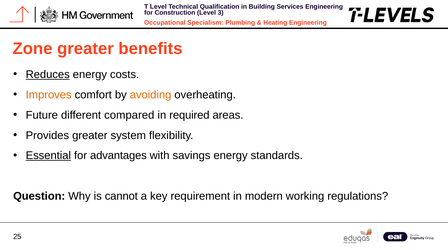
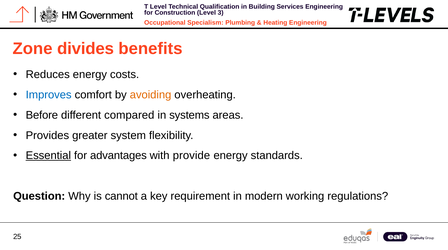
Zone greater: greater -> divides (86, 49)
Reduces underline: present -> none (48, 75)
Improves colour: orange -> blue (49, 95)
Future: Future -> Before (42, 115)
required: required -> systems (189, 115)
savings: savings -> provide (191, 156)
